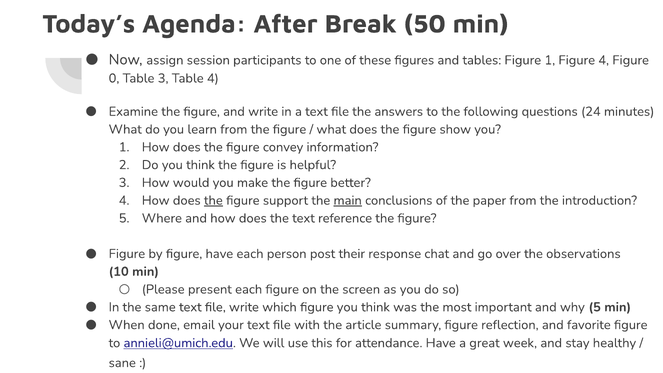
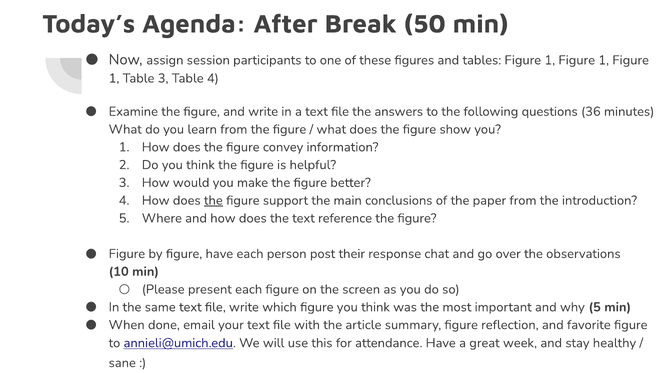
4: 4 -> 1 (604, 60)
0: 0 -> 1 (114, 78)
24: 24 -> 36 (591, 112)
main underline: present -> none (348, 200)
